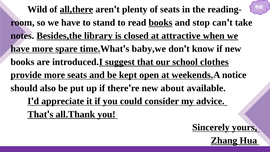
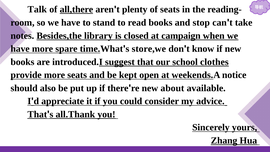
Wild: Wild -> Talk (37, 9)
books underline: present -> none (160, 23)
attractive: attractive -> campaign (181, 36)
baby,we: baby,we -> store,we (149, 49)
